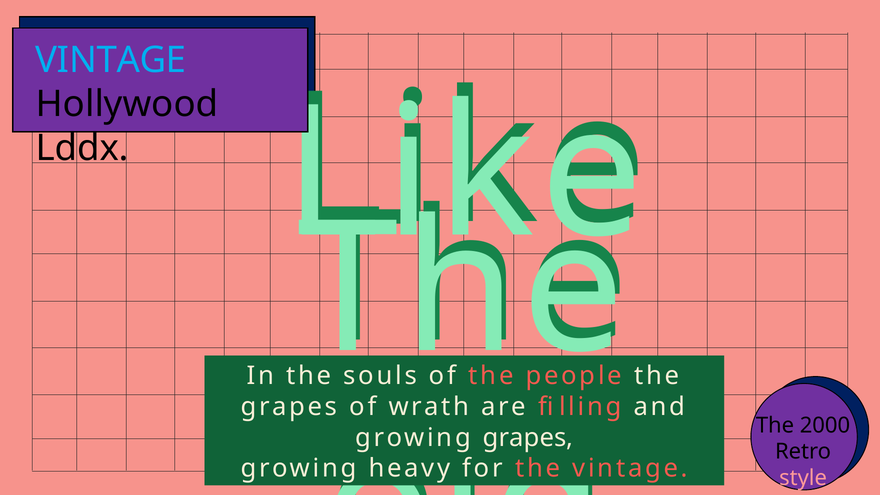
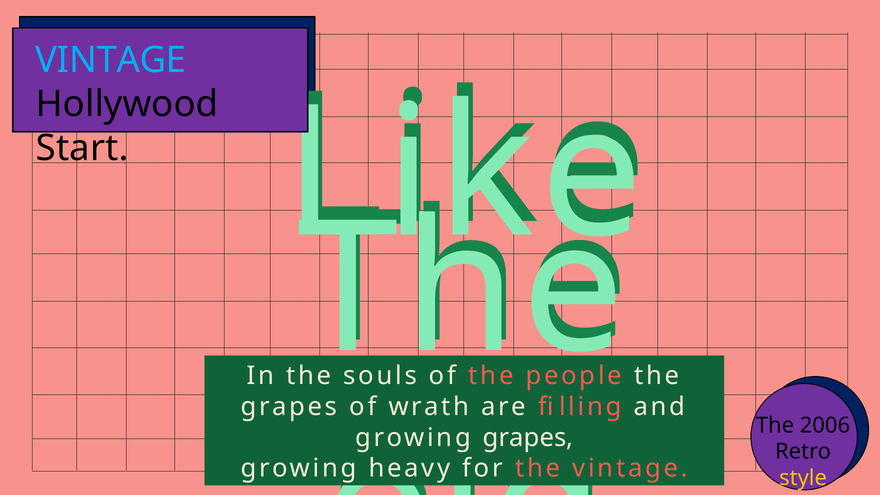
Lddx: Lddx -> Start (82, 148)
2000: 2000 -> 2006 (825, 425)
style colour: pink -> yellow (803, 478)
